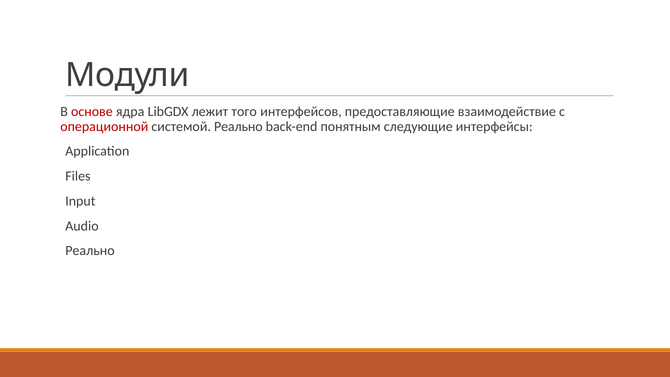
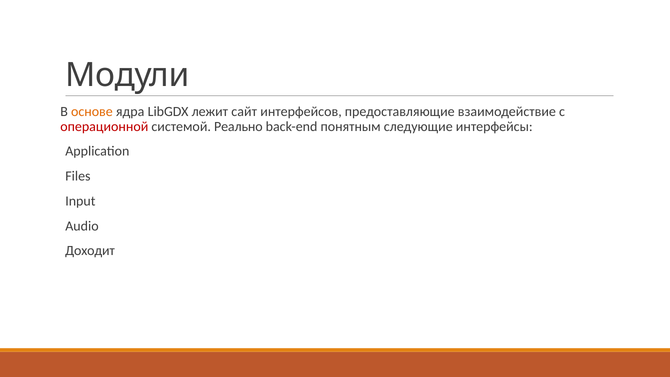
основе colour: red -> orange (92, 111)
того: того -> сайт (244, 111)
Реально: Реально -> Доходит (90, 251)
